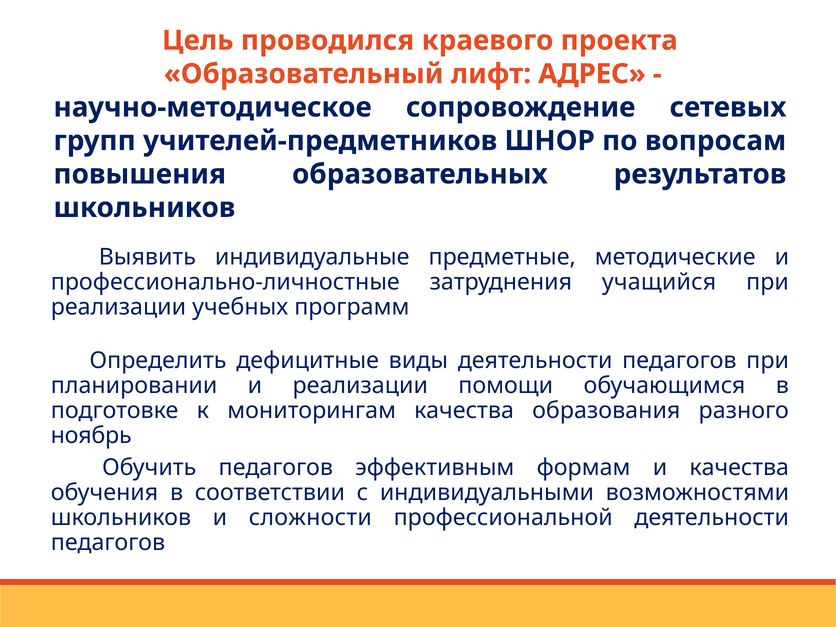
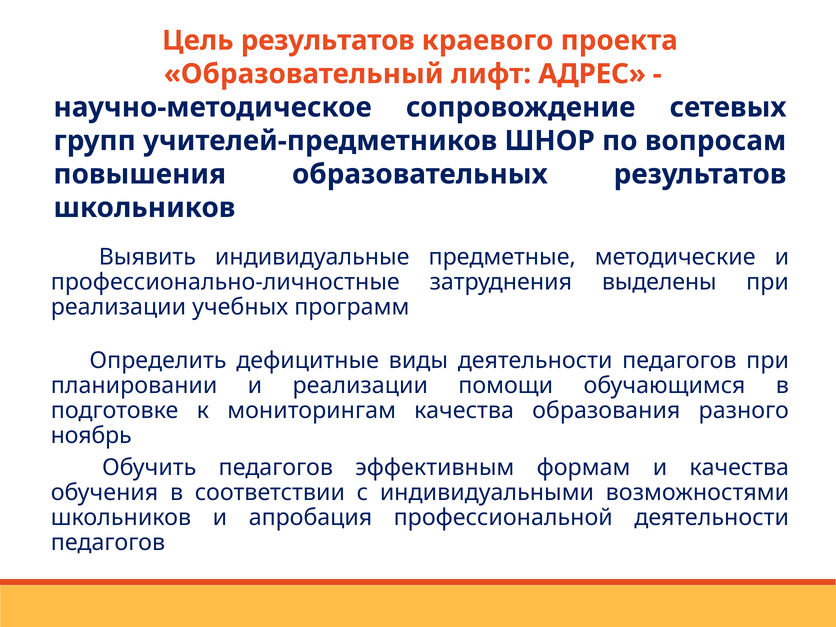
Цель проводился: проводился -> результатов (328, 40)
учащийся: учащийся -> выделены (659, 282)
сложности: сложности -> апробация (310, 517)
